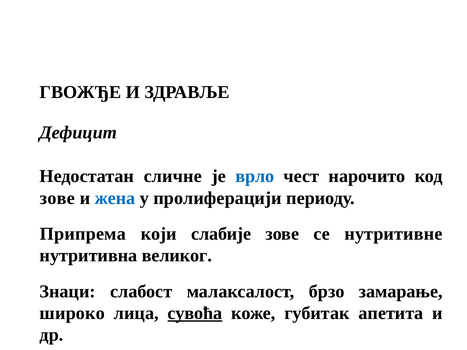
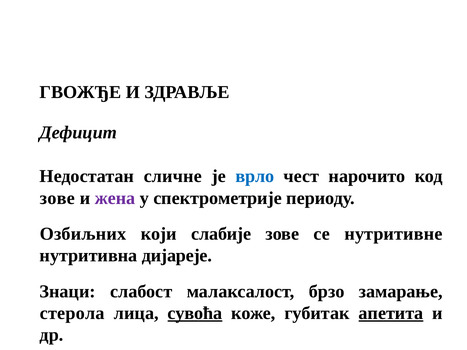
жена colour: blue -> purple (115, 198)
пролиферацији: пролиферацији -> спектрометрије (218, 198)
Припрема: Припрема -> Озбиљних (83, 234)
великог: великог -> дијареје (177, 256)
широко: широко -> стерола (72, 313)
апетита underline: none -> present (391, 313)
